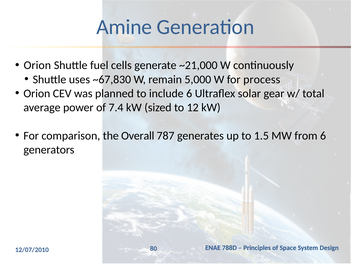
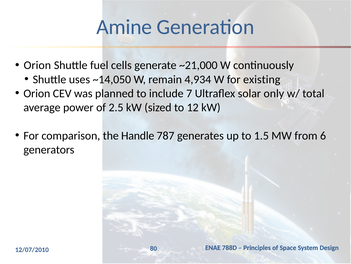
~67,830: ~67,830 -> ~14,050 (112, 79)
5,000: 5,000 -> 4,934 (198, 79)
process: process -> existing (262, 79)
include 6: 6 -> 7 (189, 93)
gear: gear -> only (274, 93)
7.4: 7.4 -> 2.5 (116, 107)
Overall: Overall -> Handle (138, 135)
